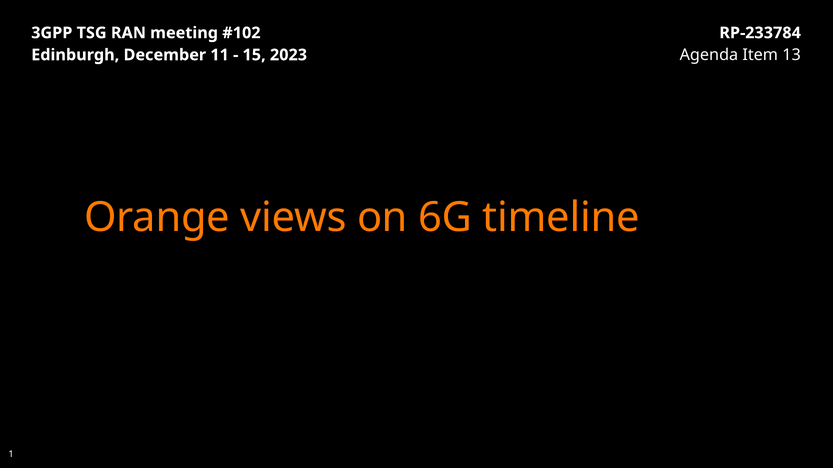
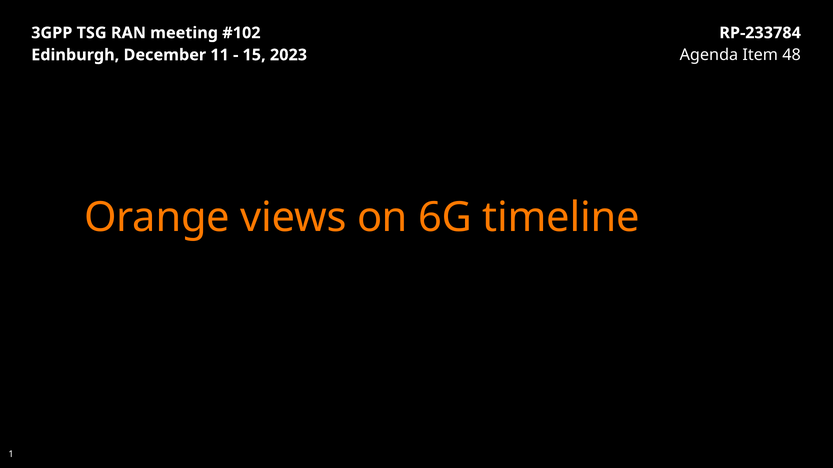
13: 13 -> 48 (792, 55)
